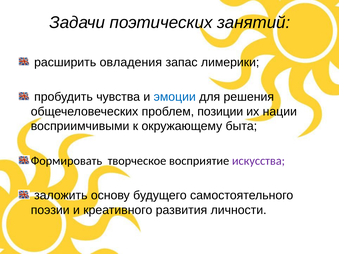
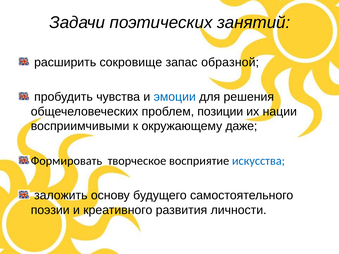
овладения: овладения -> сокровище (131, 62)
лимерики: лимерики -> образной (230, 62)
быта: быта -> даже (241, 126)
искусства colour: purple -> blue (258, 161)
